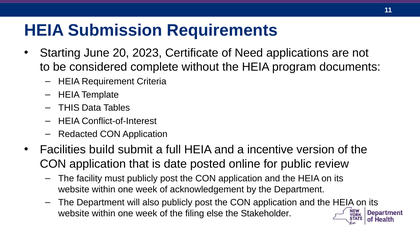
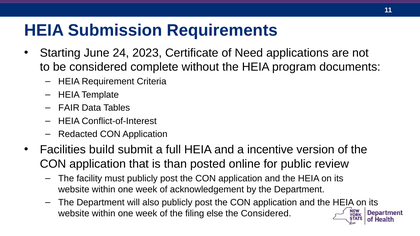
20: 20 -> 24 (121, 53)
THIS: THIS -> FAIR (69, 108)
date: date -> than (175, 164)
the Stakeholder: Stakeholder -> Considered (266, 214)
